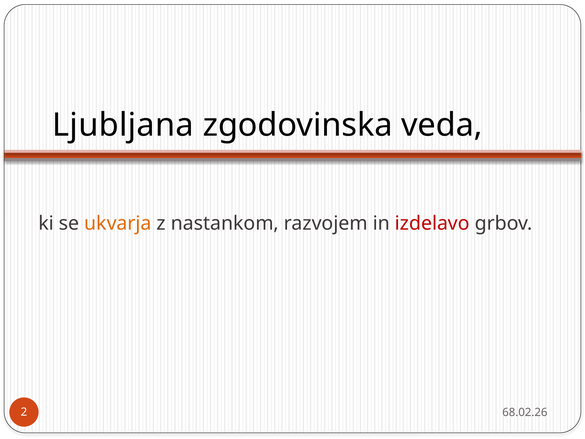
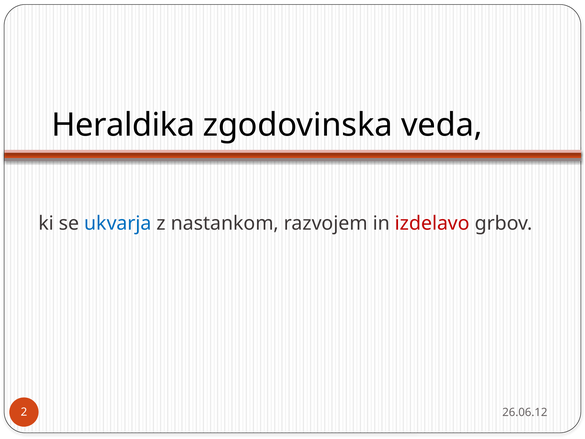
Ljubljana: Ljubljana -> Heraldika (123, 125)
ukvarja colour: orange -> blue (118, 223)
68.02.26: 68.02.26 -> 26.06.12 (525, 412)
